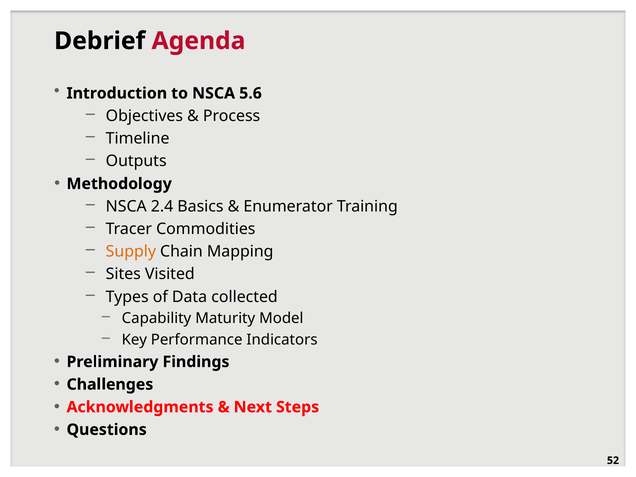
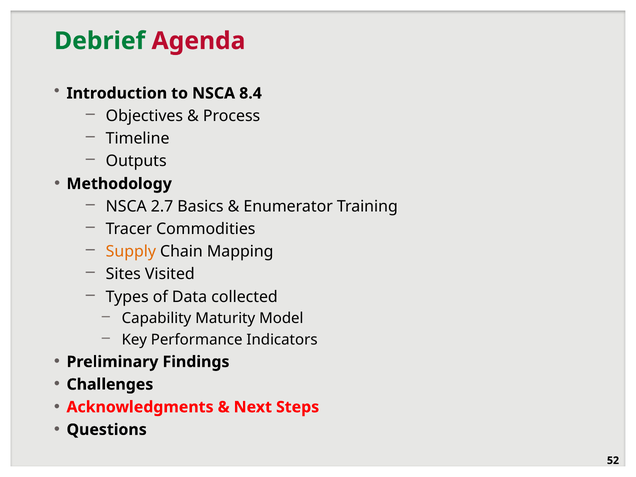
Debrief colour: black -> green (100, 41)
5.6: 5.6 -> 8.4 (251, 93)
2.4: 2.4 -> 2.7 (162, 206)
